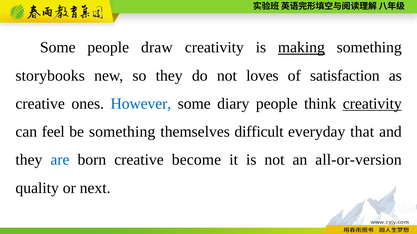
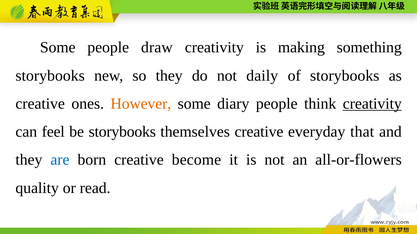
making underline: present -> none (301, 48)
loves: loves -> daily (262, 76)
of satisfaction: satisfaction -> storybooks (345, 76)
However colour: blue -> orange (141, 104)
be something: something -> storybooks (122, 132)
themselves difficult: difficult -> creative (259, 132)
all-or-version: all-or-version -> all-or-flowers (359, 160)
next: next -> read (95, 188)
